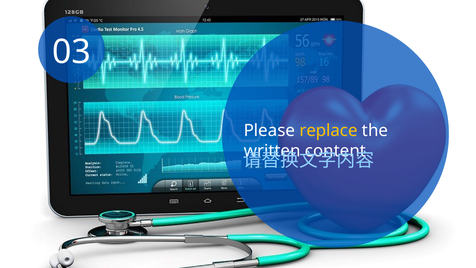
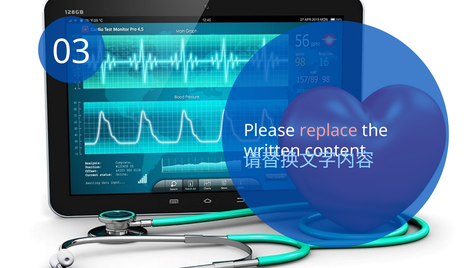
replace colour: yellow -> pink (328, 131)
